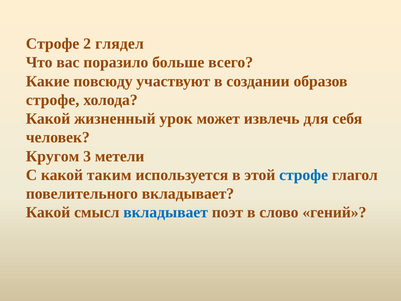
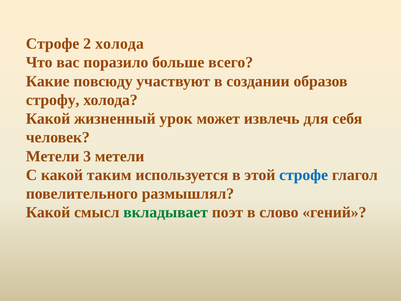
2 глядел: глядел -> холода (120, 44)
строфе: строфе -> строфу (53, 100)
Кругом: Кругом -> Метели (53, 156)
повелительного вкладывает: вкладывает -> размышлял (188, 194)
вкладывает colour: blue -> green (166, 212)
